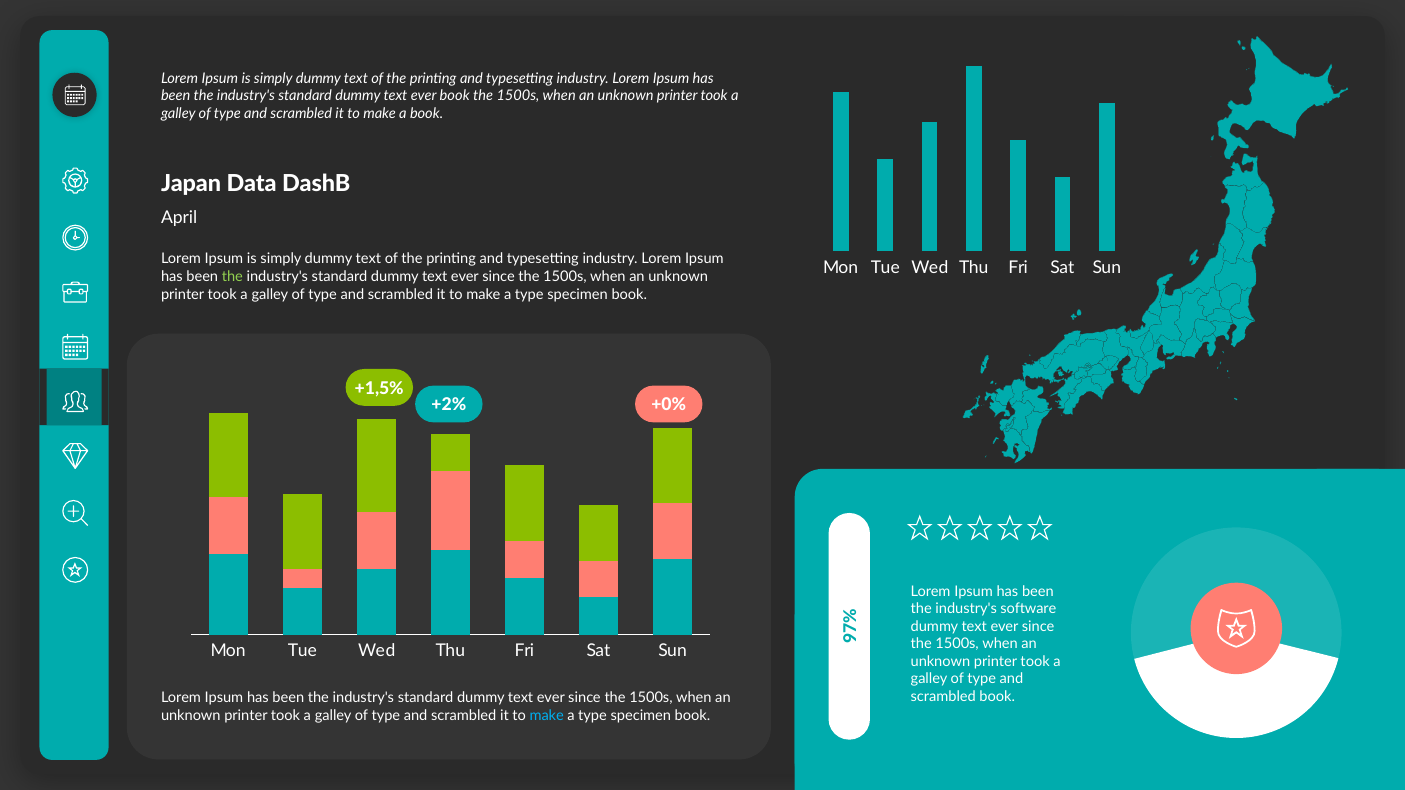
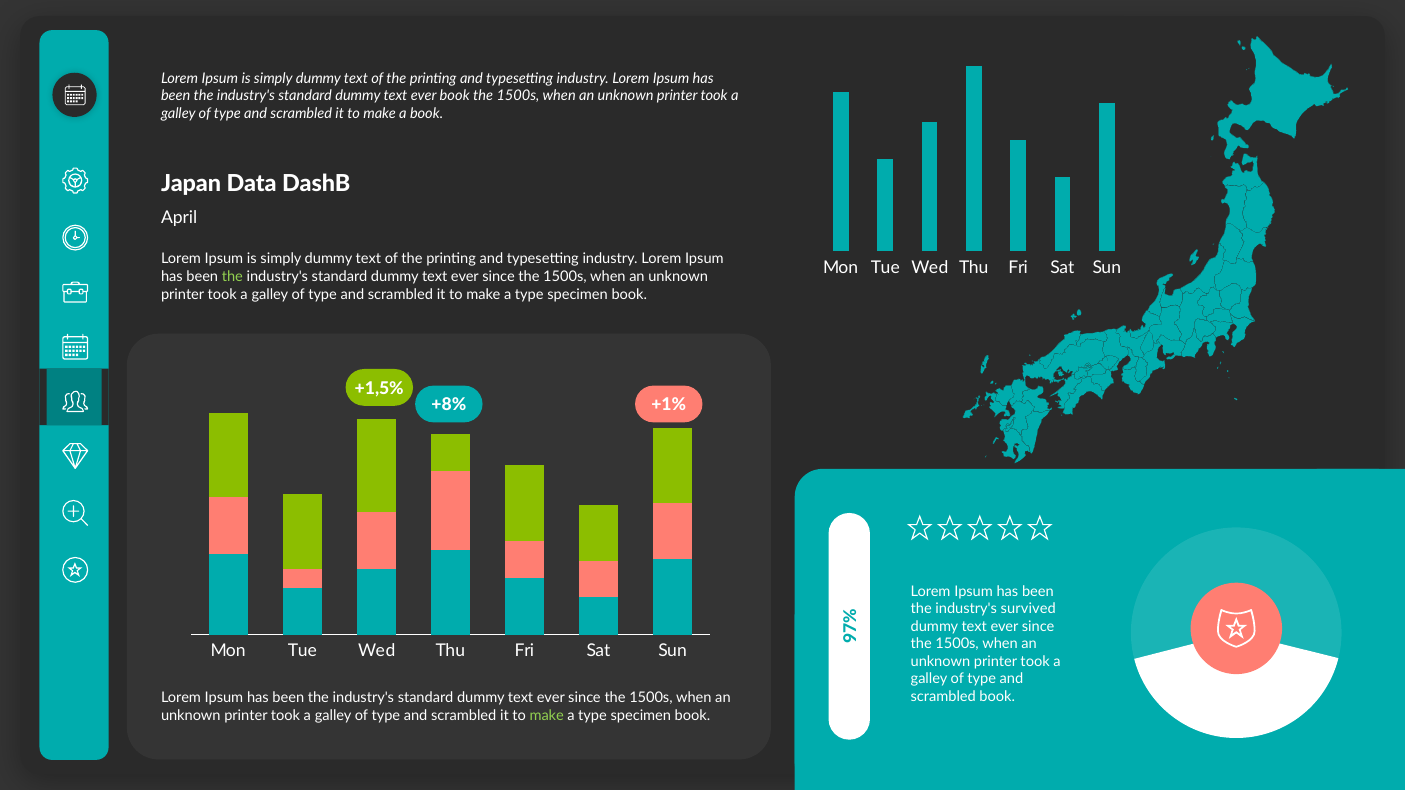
+2%: +2% -> +8% (449, 405)
+0%: +0% -> +1% (669, 405)
software: software -> survived (1028, 609)
make colour: light blue -> light green (547, 716)
